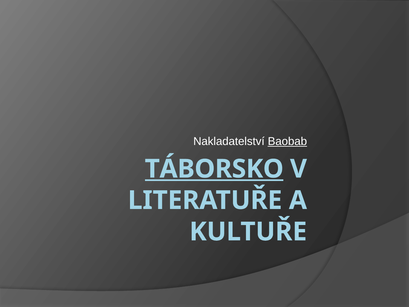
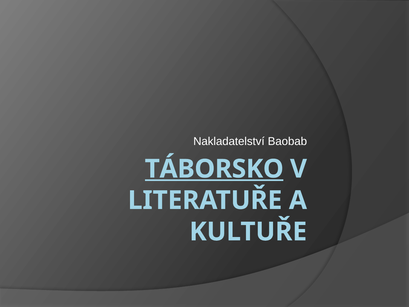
Baobab underline: present -> none (287, 141)
